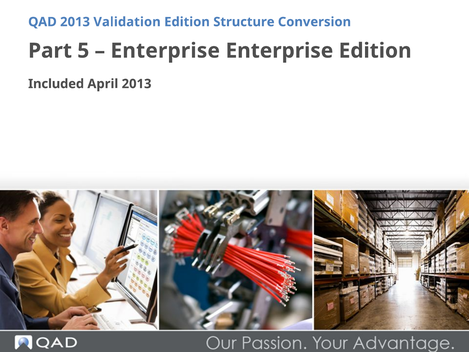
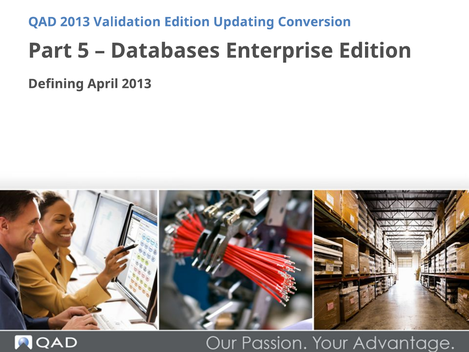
Structure: Structure -> Updating (244, 22)
Enterprise: Enterprise -> Databases (165, 51)
Included: Included -> Defining (56, 84)
